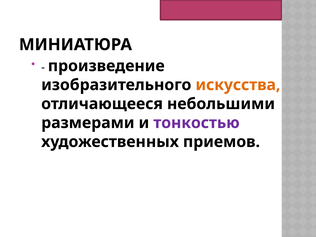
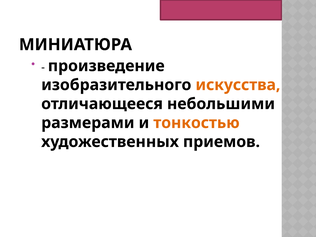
тонкостью colour: purple -> orange (196, 123)
